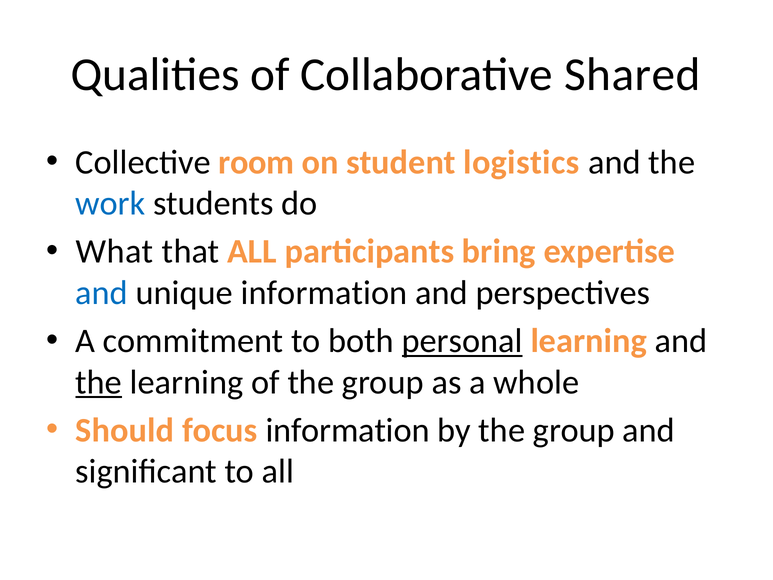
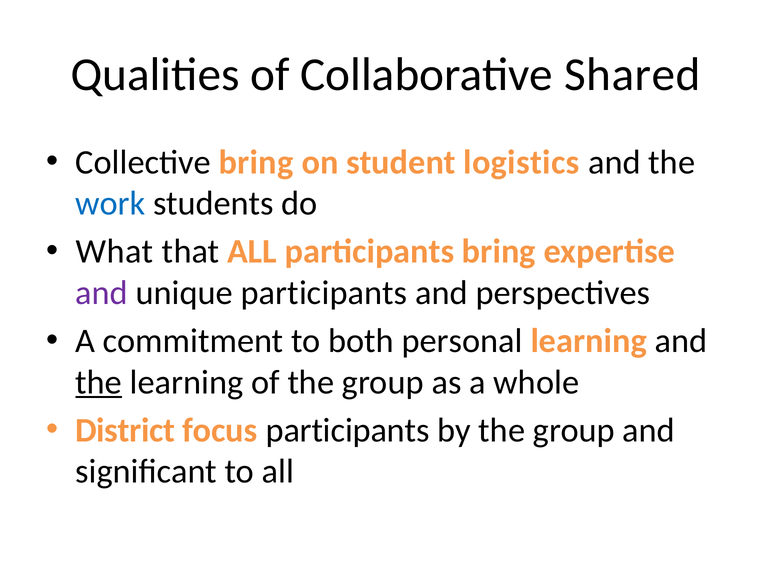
Collective room: room -> bring (256, 162)
and colour: blue -> purple (102, 293)
unique information: information -> participants (324, 293)
personal underline: present -> none (462, 341)
Should: Should -> District (125, 430)
focus information: information -> participants (348, 430)
